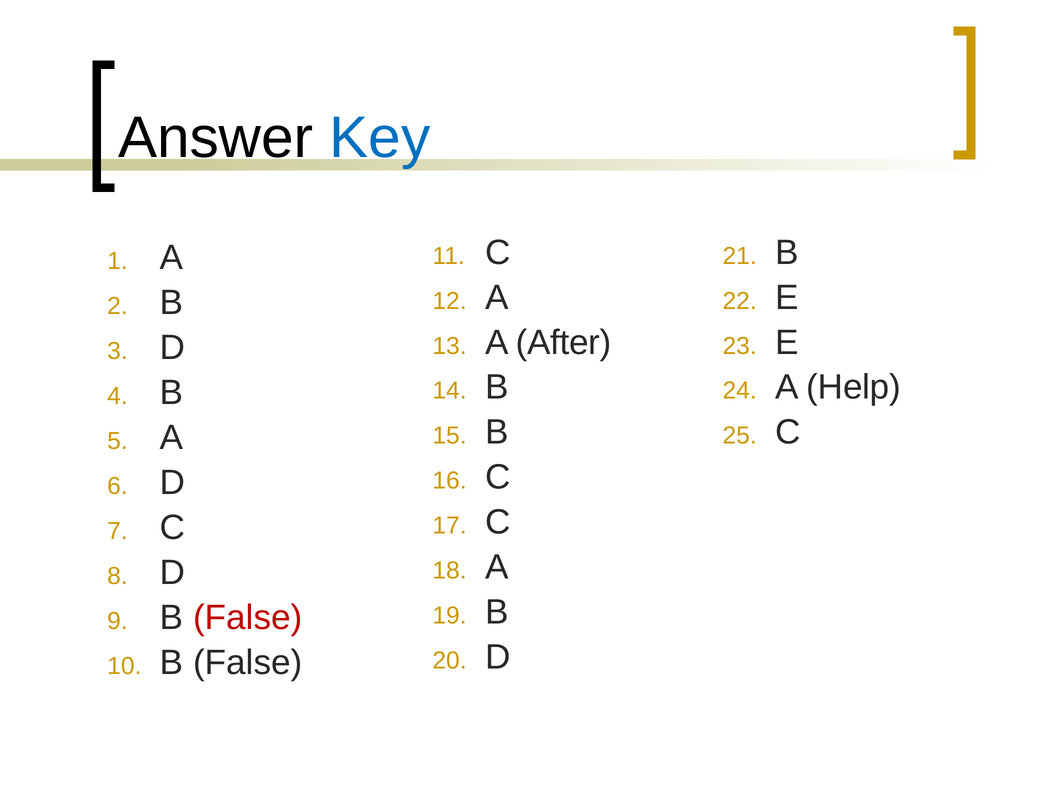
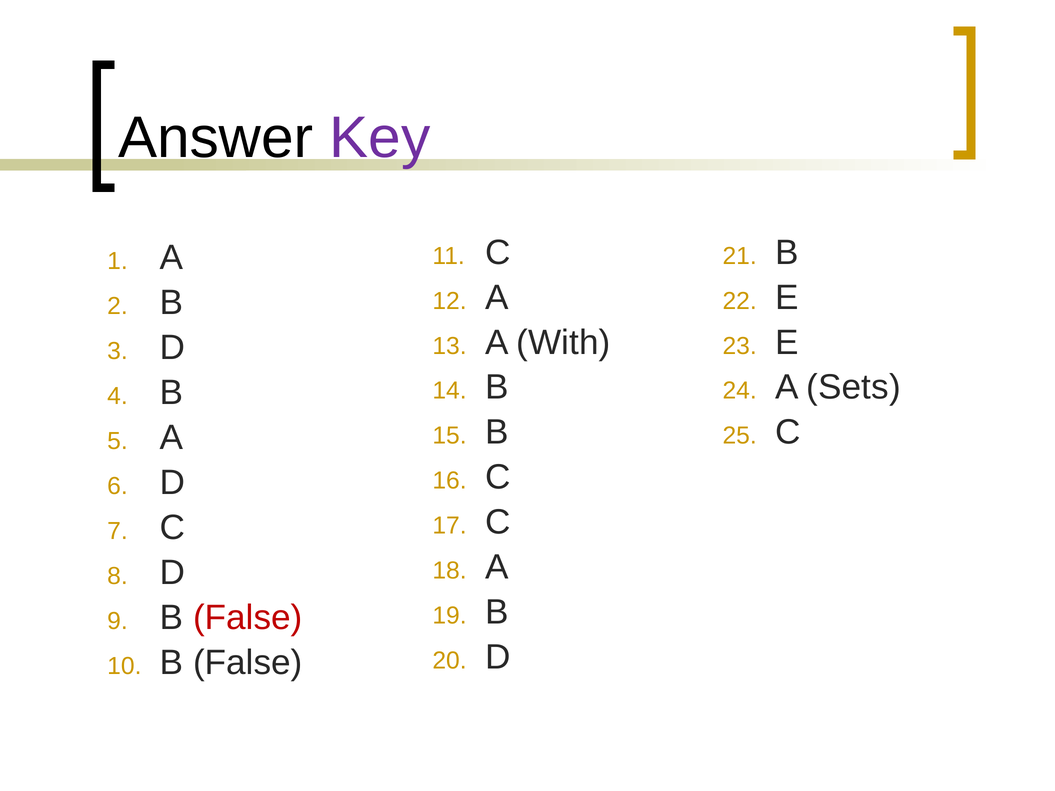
Key colour: blue -> purple (380, 138)
After: After -> With (563, 343)
Help: Help -> Sets (854, 388)
